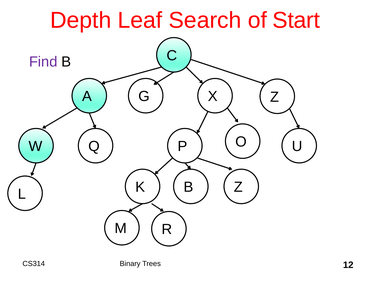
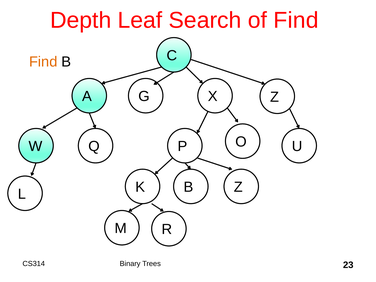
of Start: Start -> Find (296, 20)
Find colour: purple -> orange (43, 62)
12: 12 -> 23 (348, 265)
